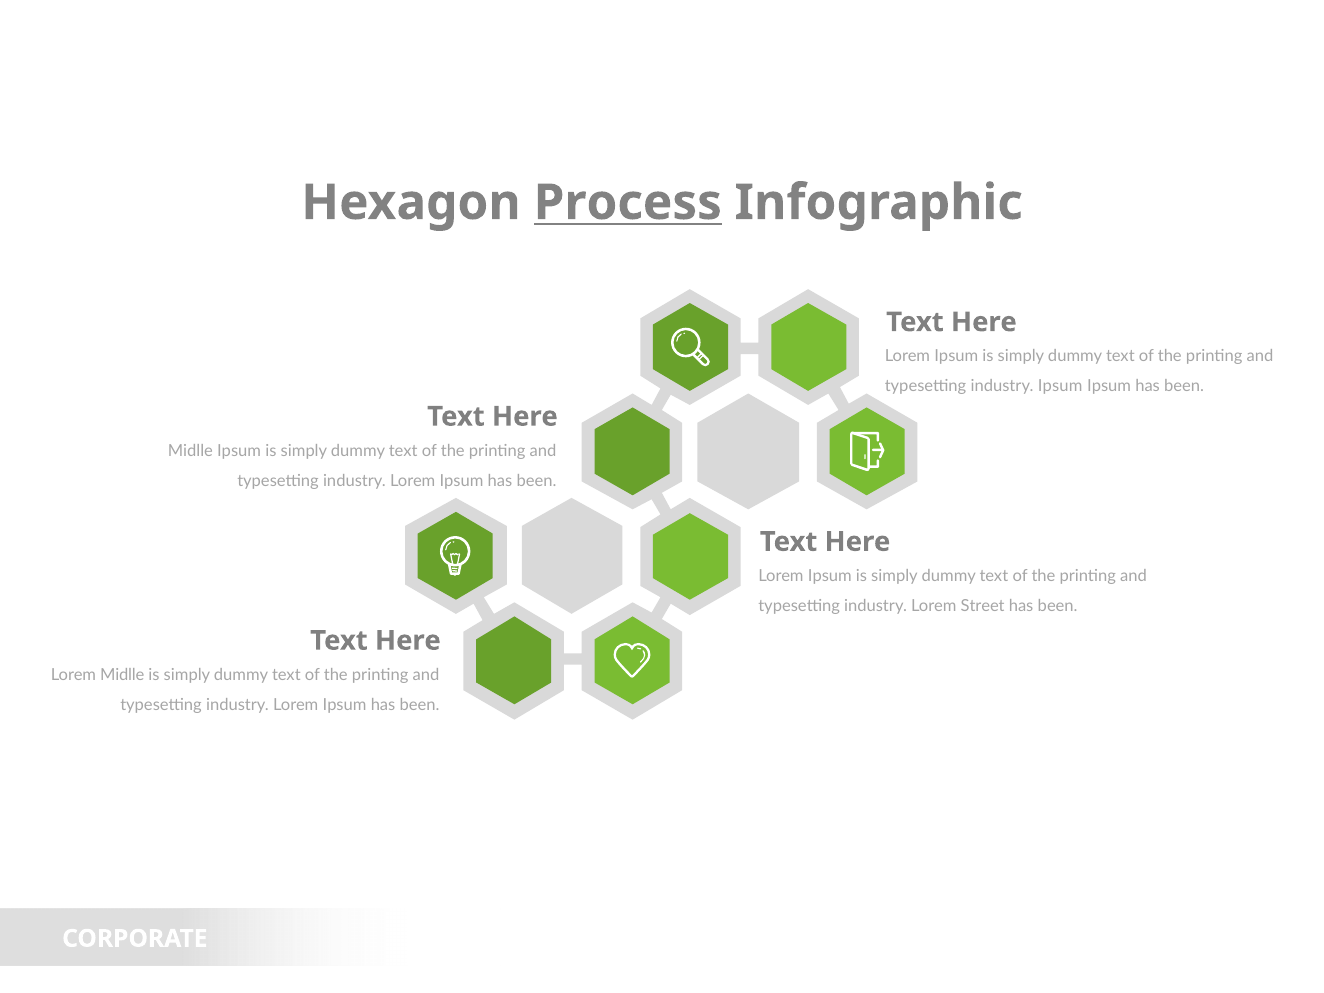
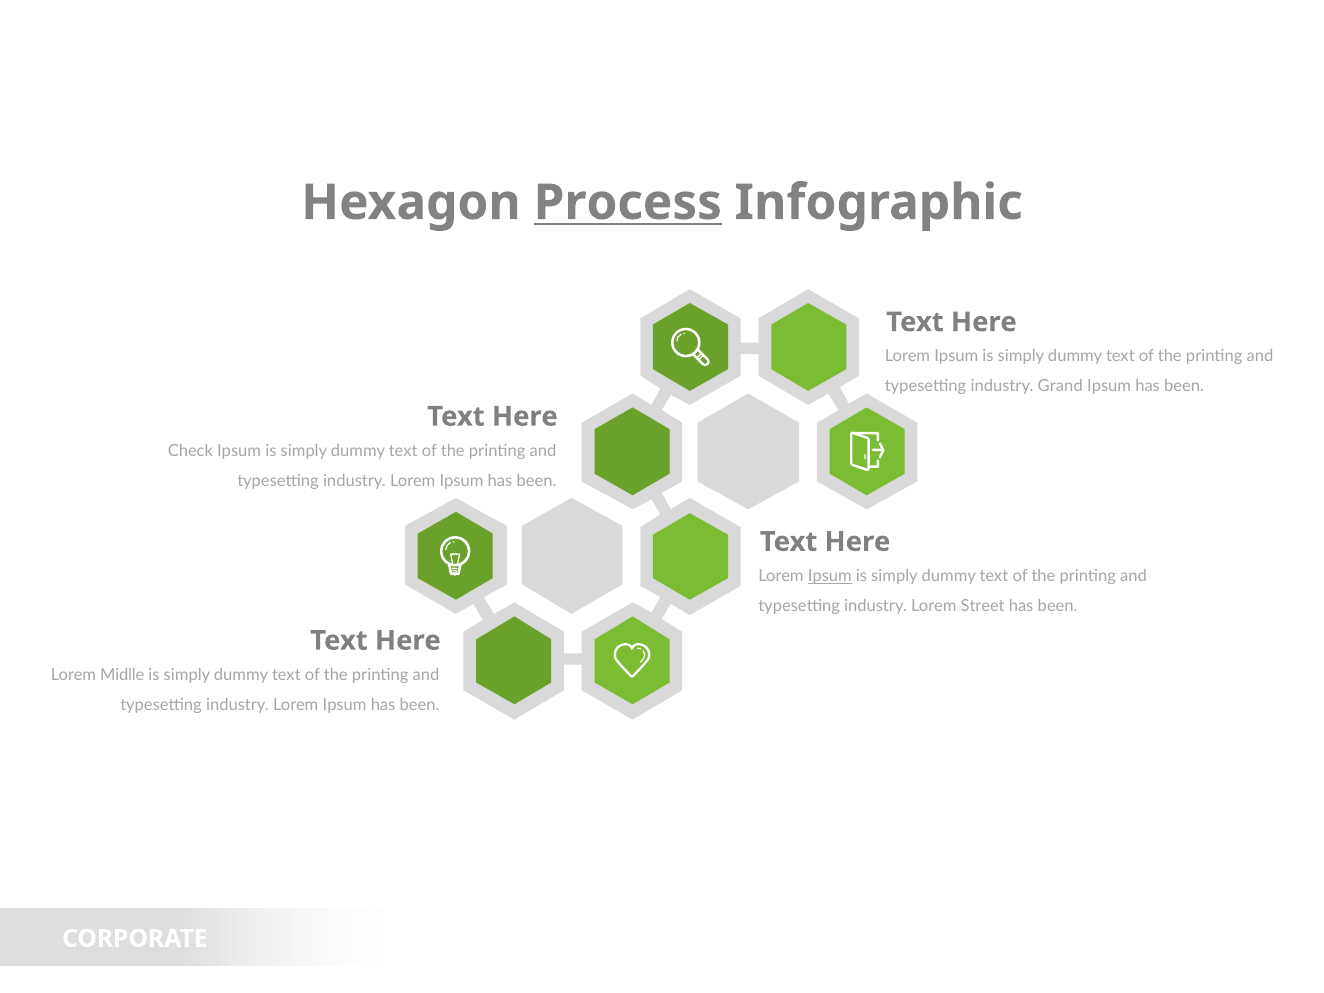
industry Ipsum: Ipsum -> Grand (1060, 386)
Midlle: Midlle -> Check (190, 451)
Ipsum underline: none -> present (830, 576)
